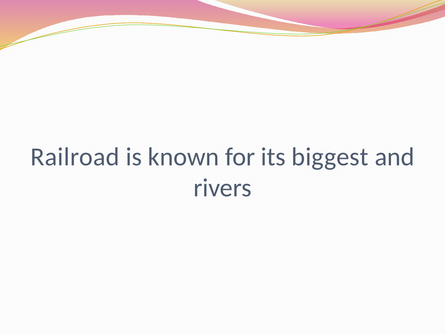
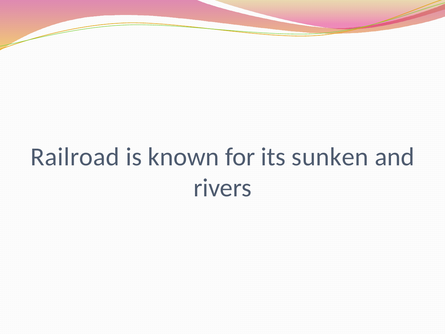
biggest: biggest -> sunken (330, 157)
